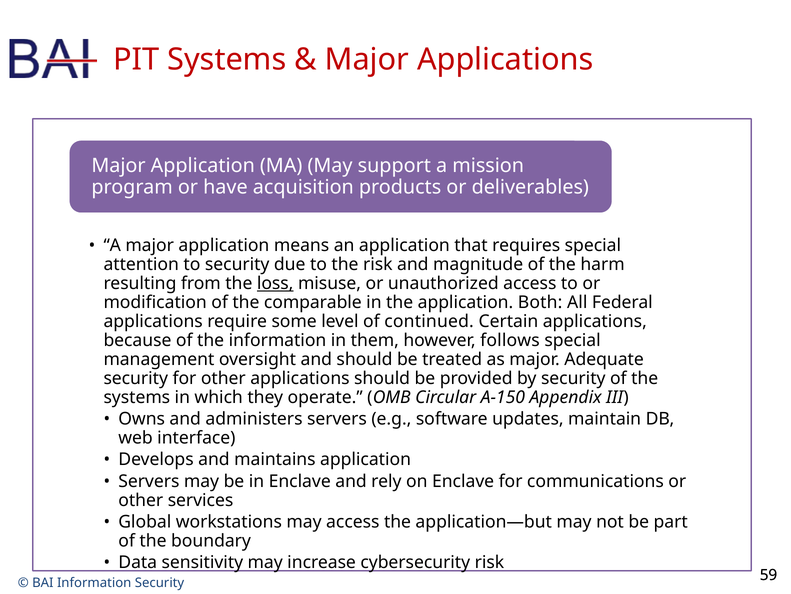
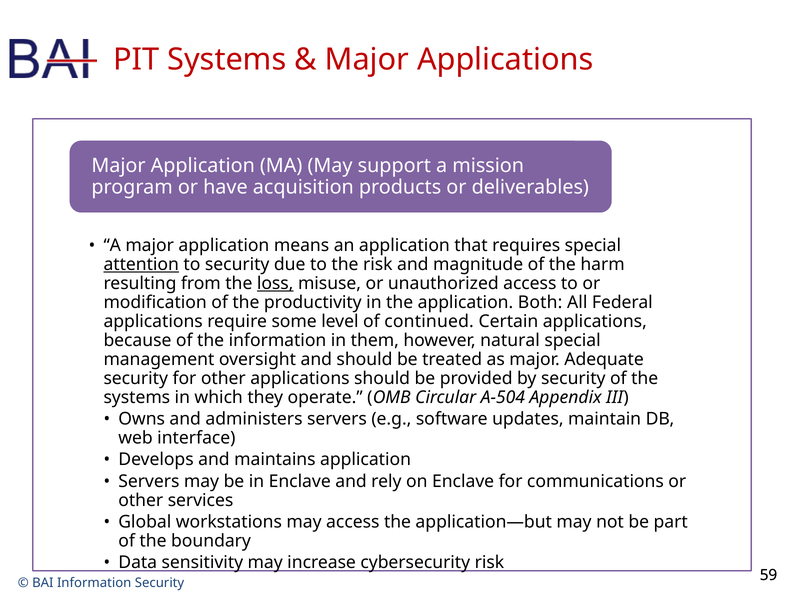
attention underline: none -> present (141, 264)
comparable: comparable -> productivity (313, 302)
follows: follows -> natural (510, 340)
A-150: A-150 -> A-504 (503, 397)
